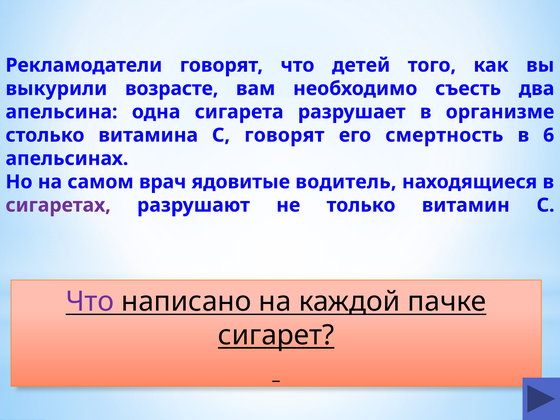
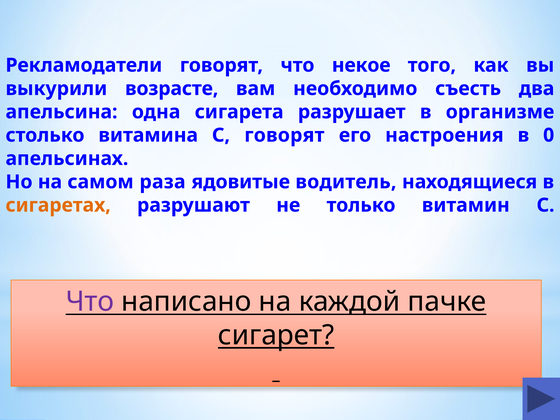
детей: детей -> некое (361, 65)
смертность: смертность -> настроения (444, 135)
6: 6 -> 0 (549, 135)
врач: врач -> раза (163, 182)
сигаретах colour: purple -> orange (58, 205)
